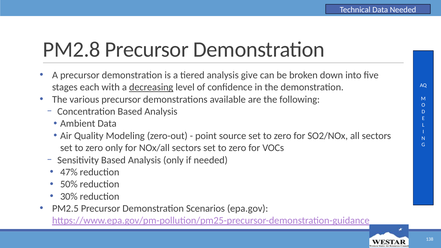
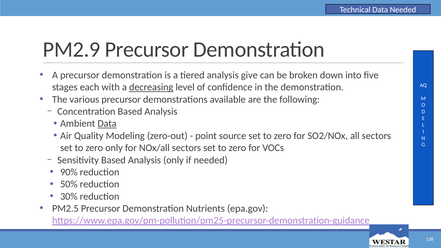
PM2.8: PM2.8 -> PM2.9 (72, 49)
Data underline: none -> present (107, 124)
47%: 47% -> 90% (69, 172)
Scenarios: Scenarios -> Nutrients (205, 209)
